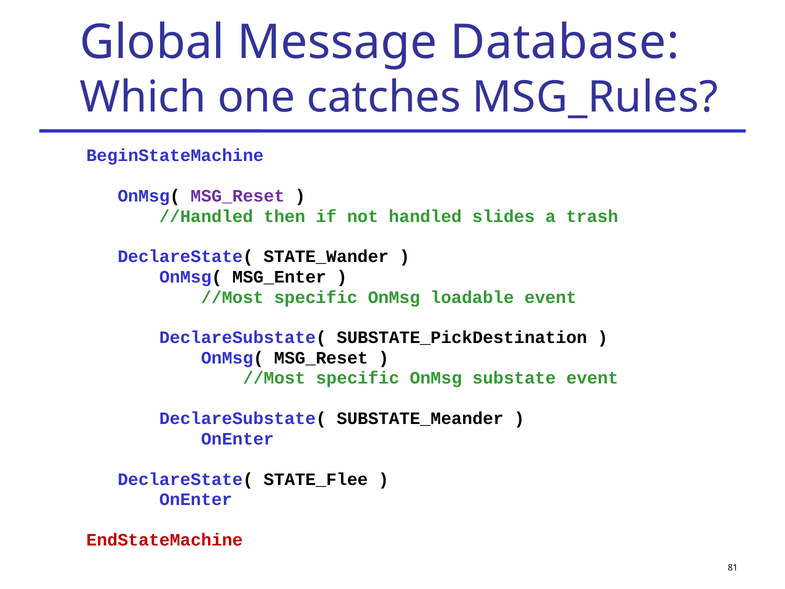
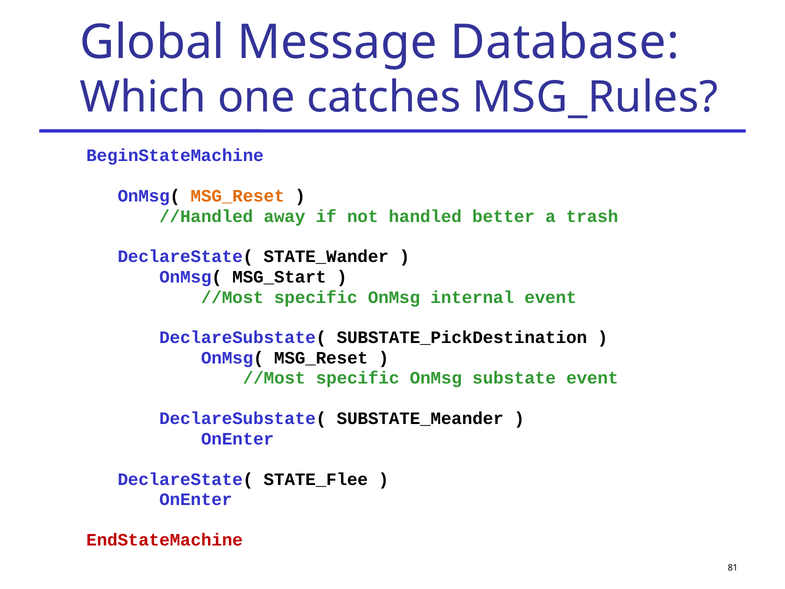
MSG_Reset colour: purple -> orange (238, 196)
then: then -> away (285, 216)
slides: slides -> better (504, 216)
MSG_Enter: MSG_Enter -> MSG_Start (279, 277)
loadable: loadable -> internal (472, 297)
